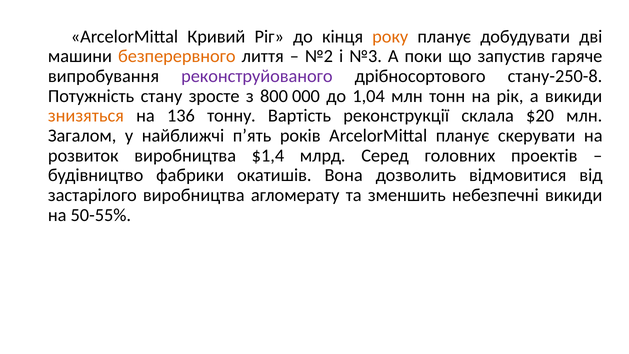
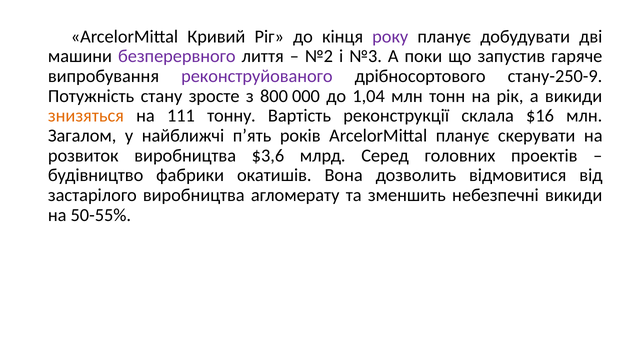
року colour: orange -> purple (390, 36)
безперервного colour: orange -> purple (177, 56)
стану-250-8: стану-250-8 -> стану-250-9 (555, 76)
136: 136 -> 111 (181, 116)
$20: $20 -> $16 (540, 116)
$1,4: $1,4 -> $3,6 (268, 155)
